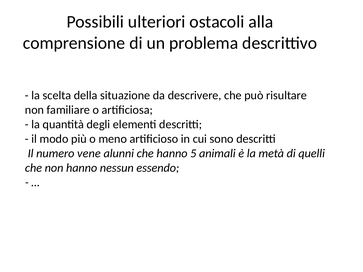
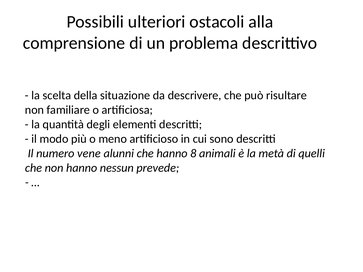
5: 5 -> 8 (193, 154)
essendo: essendo -> prevede (158, 168)
